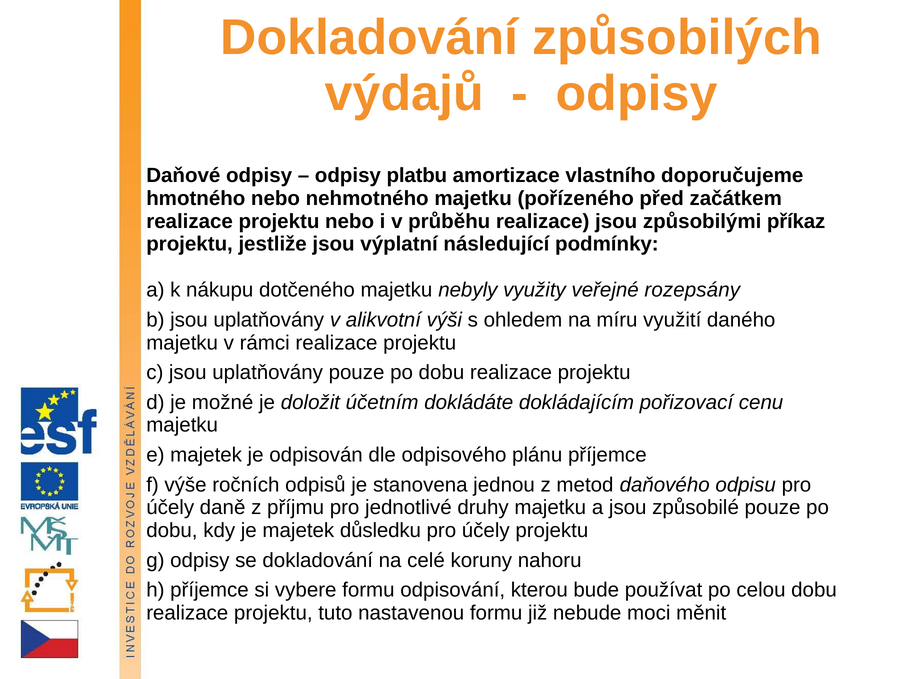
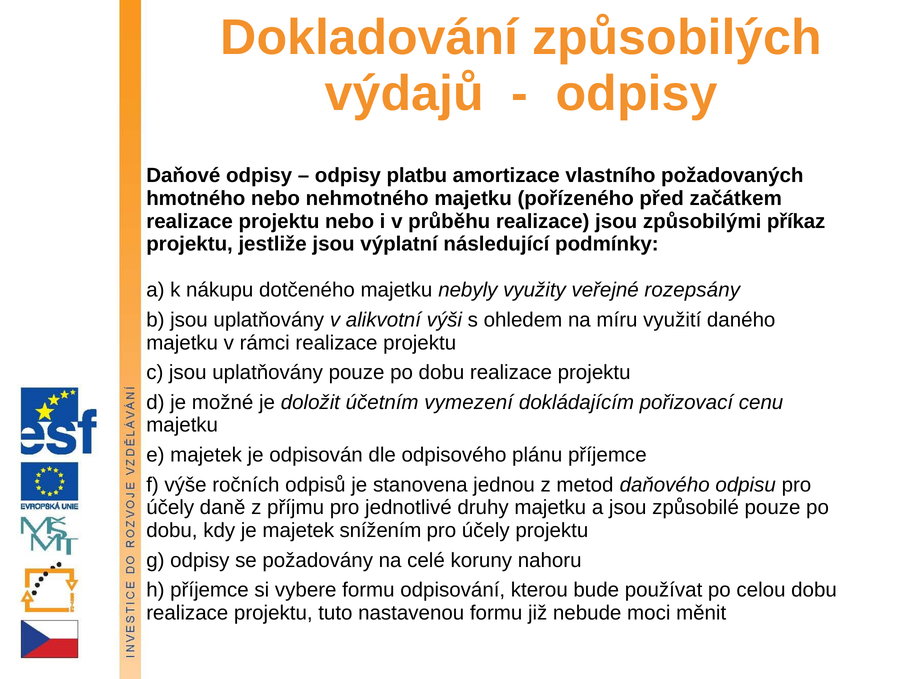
doporučujeme: doporučujeme -> požadovaných (732, 175)
dokládáte: dokládáte -> vymezení (469, 402)
důsledku: důsledku -> snížením (380, 530)
se dokladování: dokladování -> požadovány (318, 560)
